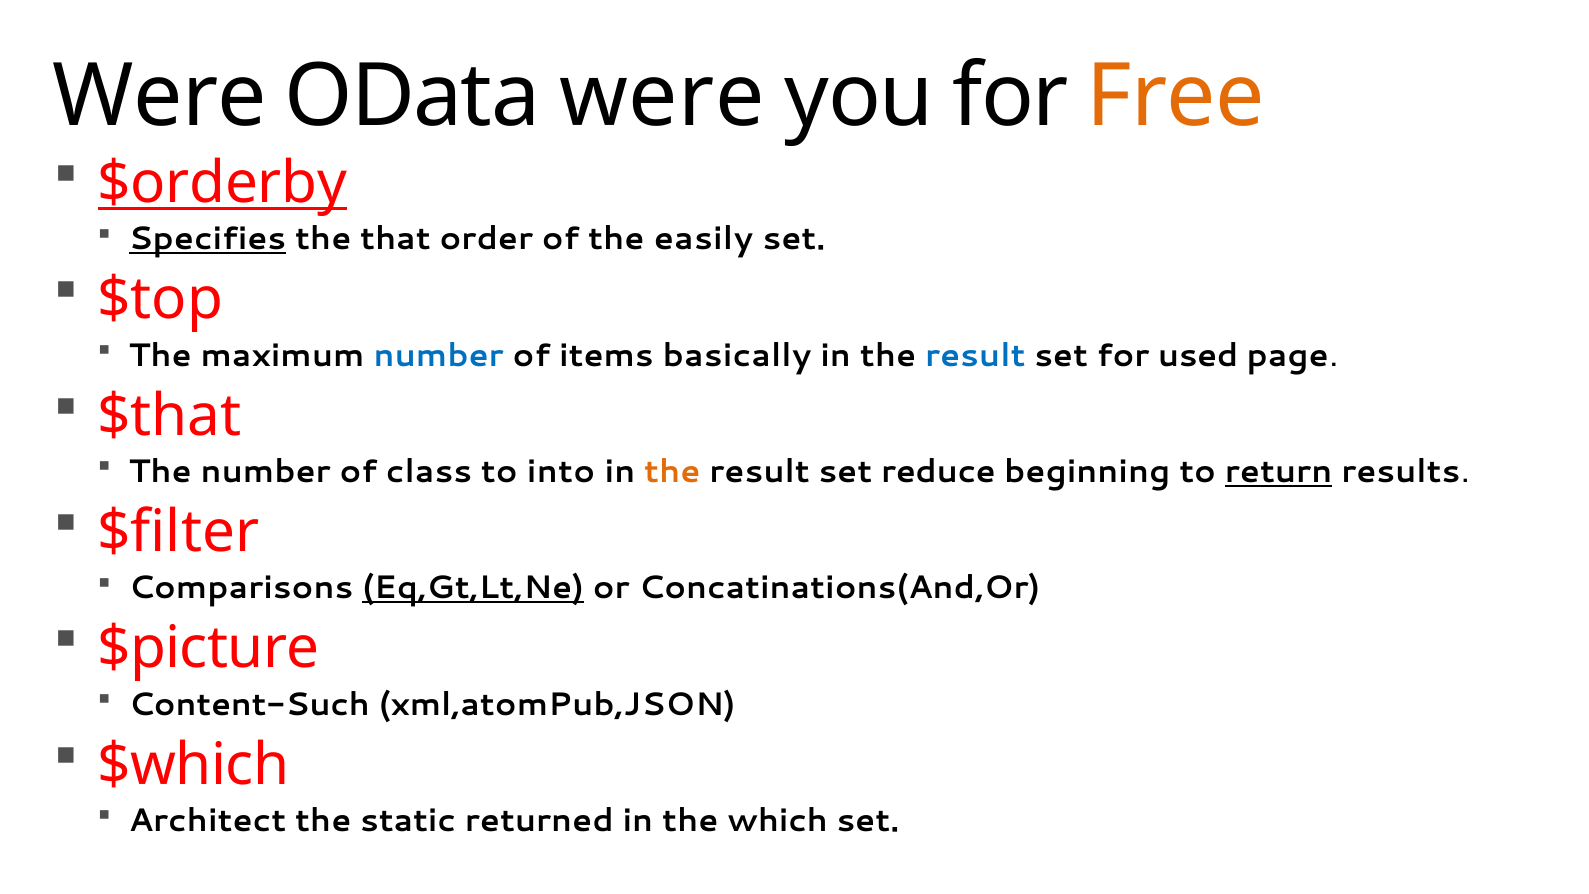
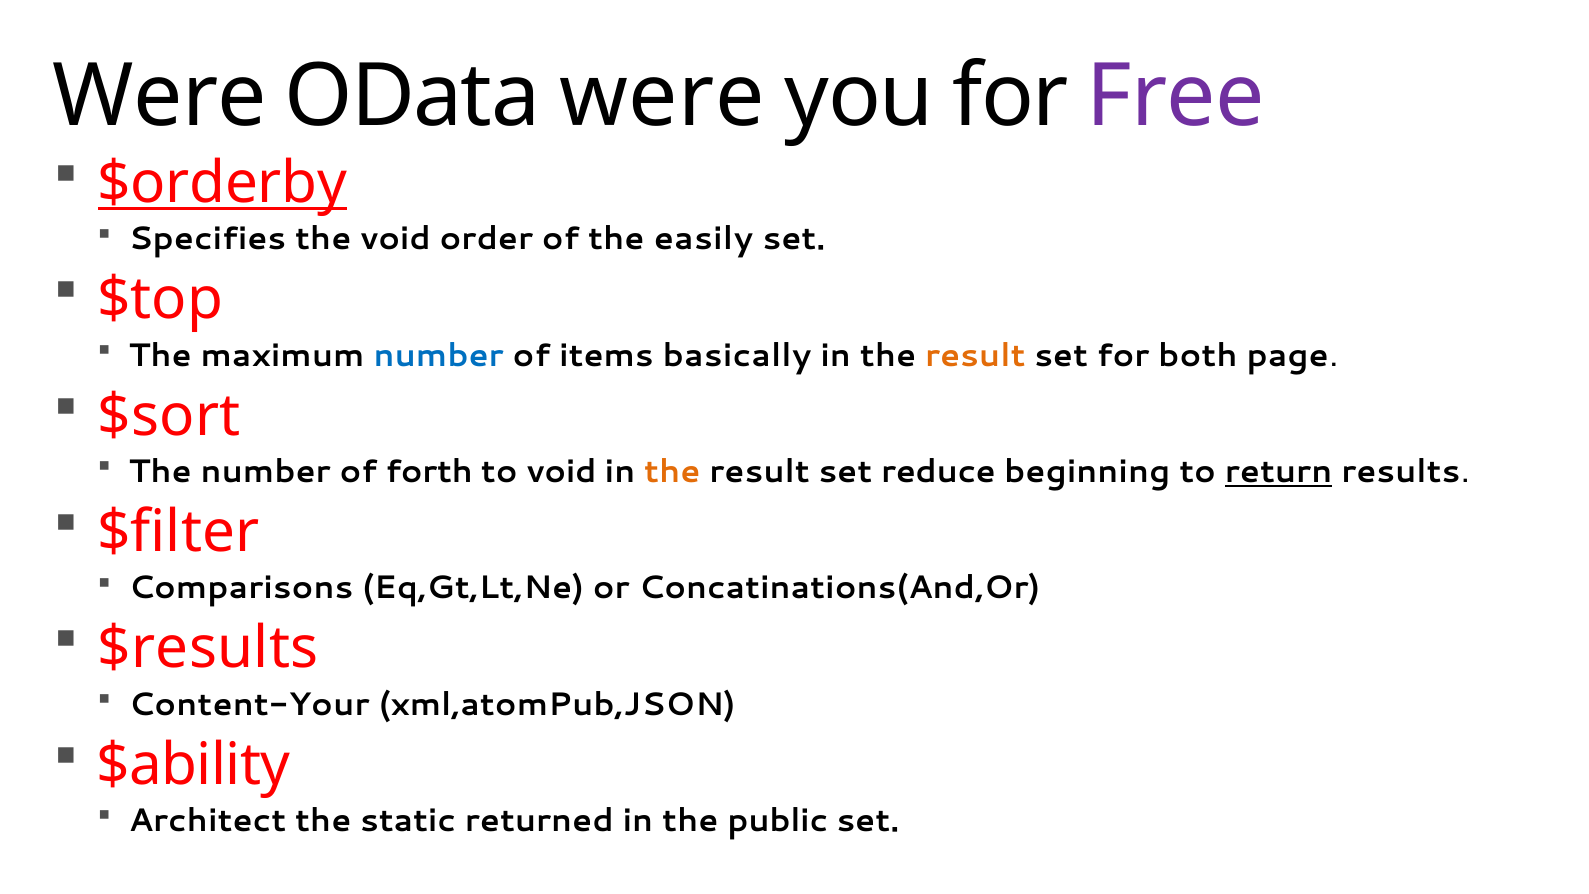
Free colour: orange -> purple (1176, 96)
Specifies underline: present -> none (207, 239)
the that: that -> void (395, 239)
result colour: blue -> orange (975, 355)
used: used -> both (1198, 355)
$that: $that -> $sort (169, 416)
class: class -> forth (429, 472)
to into: into -> void (561, 472)
Eq,Gt,Lt,Ne underline: present -> none (473, 588)
$picture: $picture -> $results (208, 648)
Content-Such: Content-Such -> Content-Your (249, 704)
$which: $which -> $ability (194, 765)
which: which -> public (778, 820)
